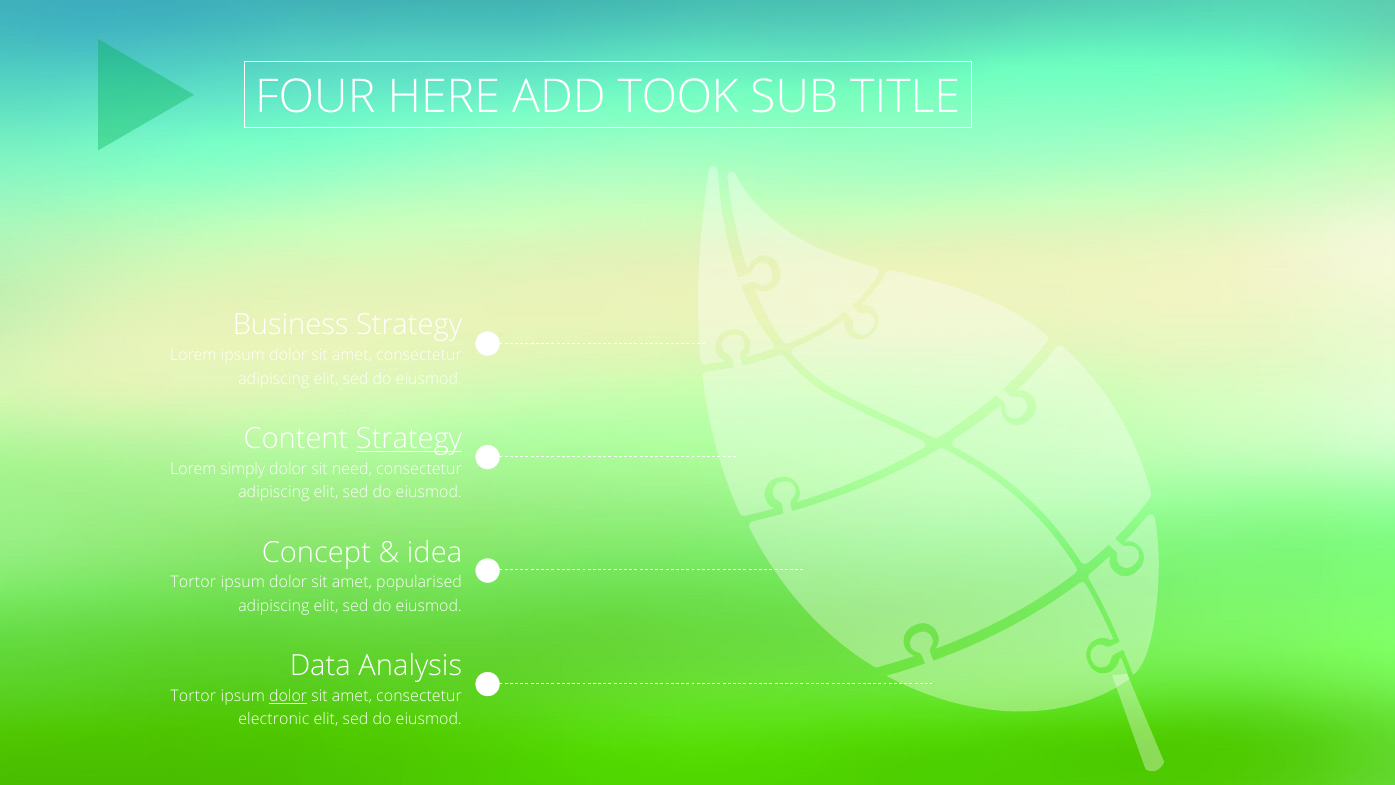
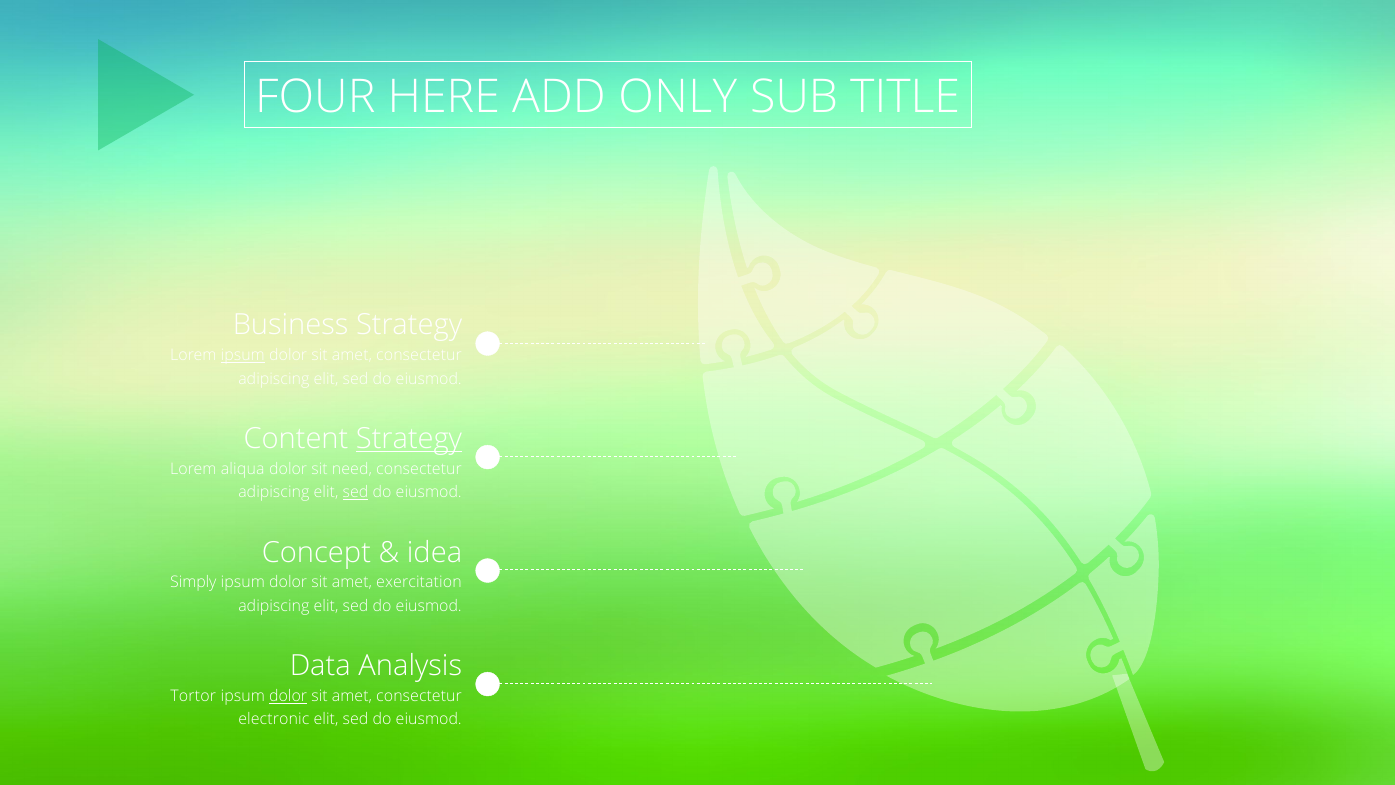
TOOK: TOOK -> ONLY (678, 98)
ipsum underline: none -> present (243, 356)
simply: simply -> aliqua (243, 469)
sed underline: none -> present (356, 492)
Tortor: Tortor -> Simply (193, 582)
popularised: popularised -> exercitation (419, 582)
